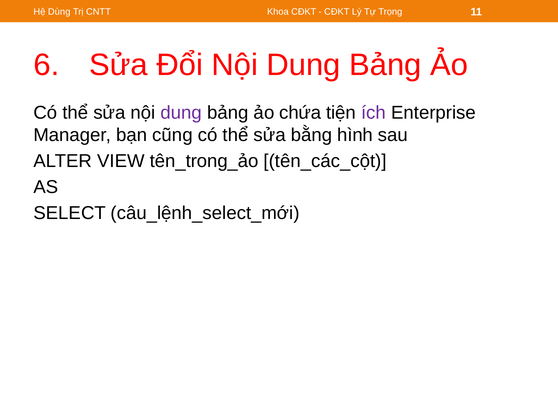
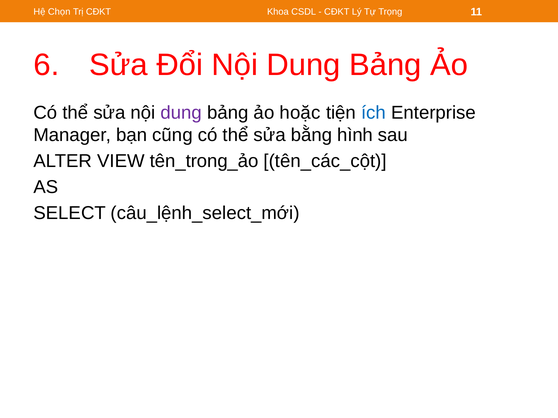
Dùng: Dùng -> Chọn (59, 12)
Trị CNTT: CNTT -> CĐKT (98, 12)
Khoa CĐKT: CĐKT -> CSDL (304, 12)
chứa: chứa -> hoặc (300, 113)
ích colour: purple -> blue (374, 113)
